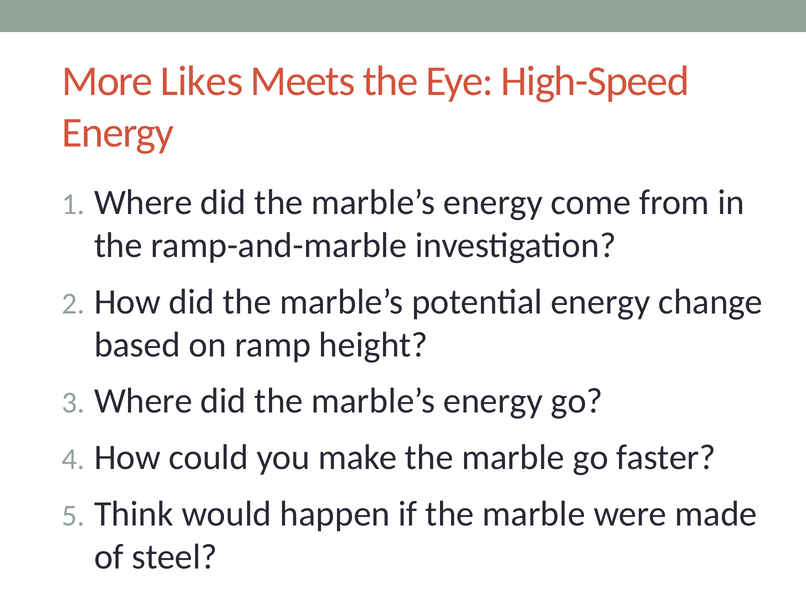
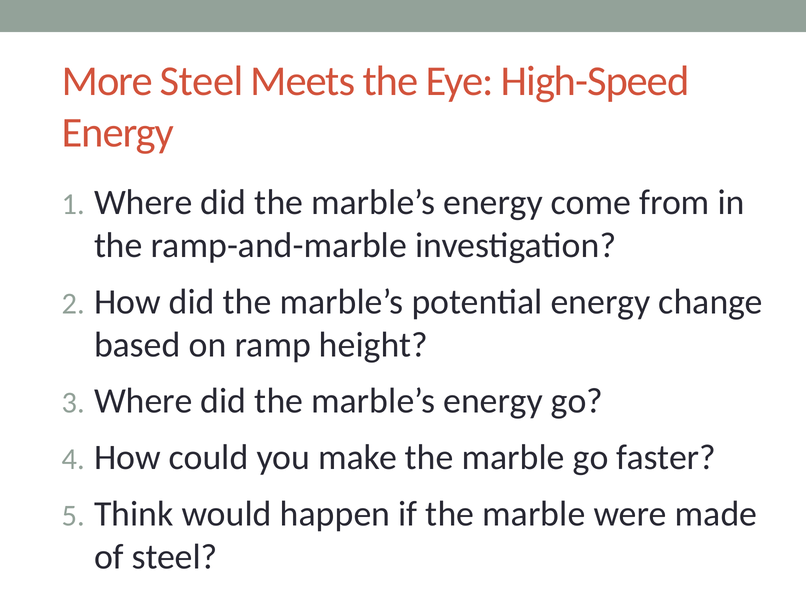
More Likes: Likes -> Steel (202, 82)
